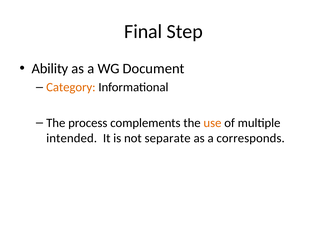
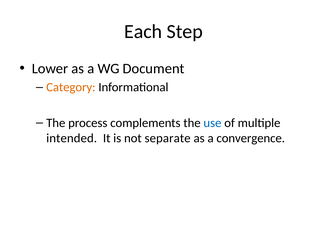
Final: Final -> Each (143, 32)
Ability: Ability -> Lower (50, 69)
use colour: orange -> blue (212, 123)
corresponds: corresponds -> convergence (251, 138)
